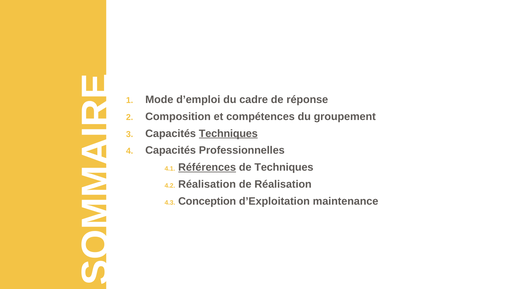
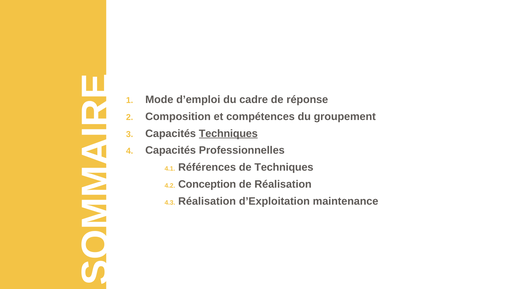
Références underline: present -> none (207, 167)
4.2 Réalisation: Réalisation -> Conception (207, 184)
4.3 Conception: Conception -> Réalisation (207, 201)
